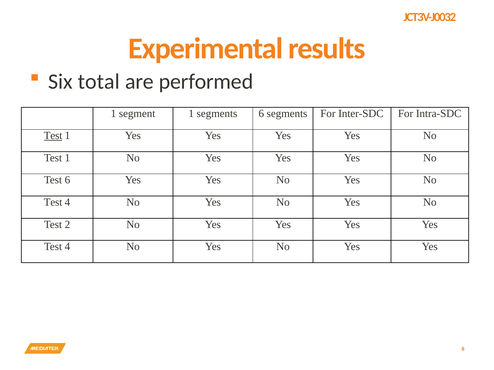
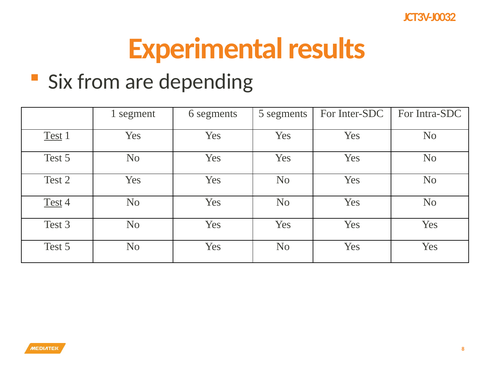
total: total -> from (99, 82)
performed: performed -> depending (206, 82)
segment 1: 1 -> 6 (191, 114)
segments 6: 6 -> 5 (261, 114)
1: 1 -> 5 (67, 158)
Test 6: 6 -> 2 (67, 180)
Test underline: none -> present (53, 202)
2: 2 -> 3 (67, 225)
4: 4 -> 5 (67, 247)
